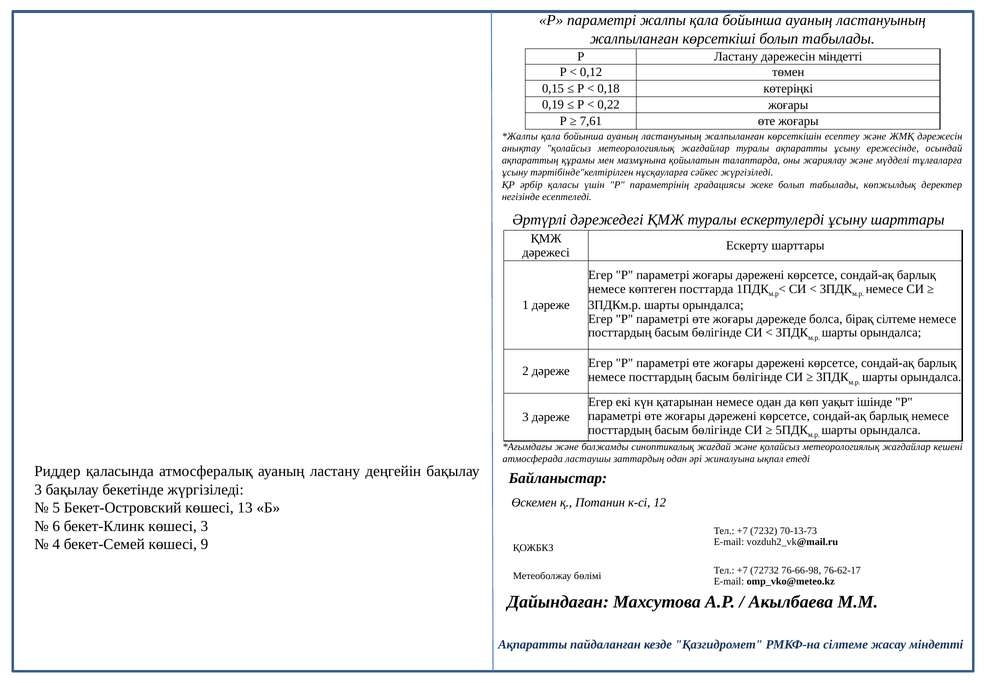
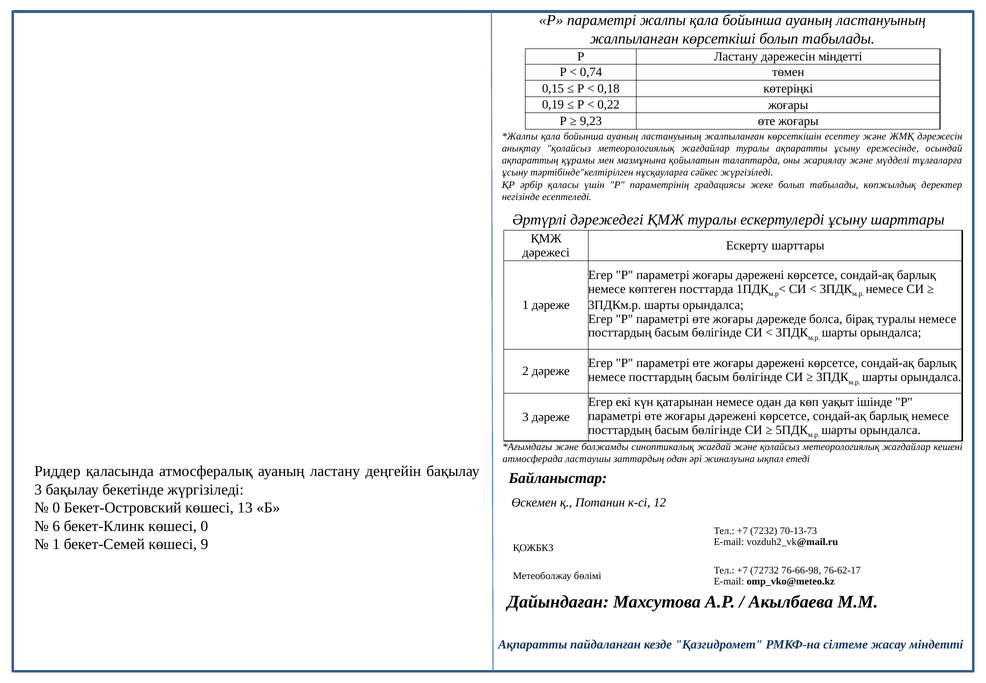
0,12: 0,12 -> 0,74 (591, 72)
7,61: 7,61 -> 9,23 (591, 121)
бірақ сілтеме: сілтеме -> туралы (896, 319)
5: 5 -> 0 (56, 508)
көшесі 3: 3 -> 0 (204, 526)
4: 4 -> 1 (56, 544)
